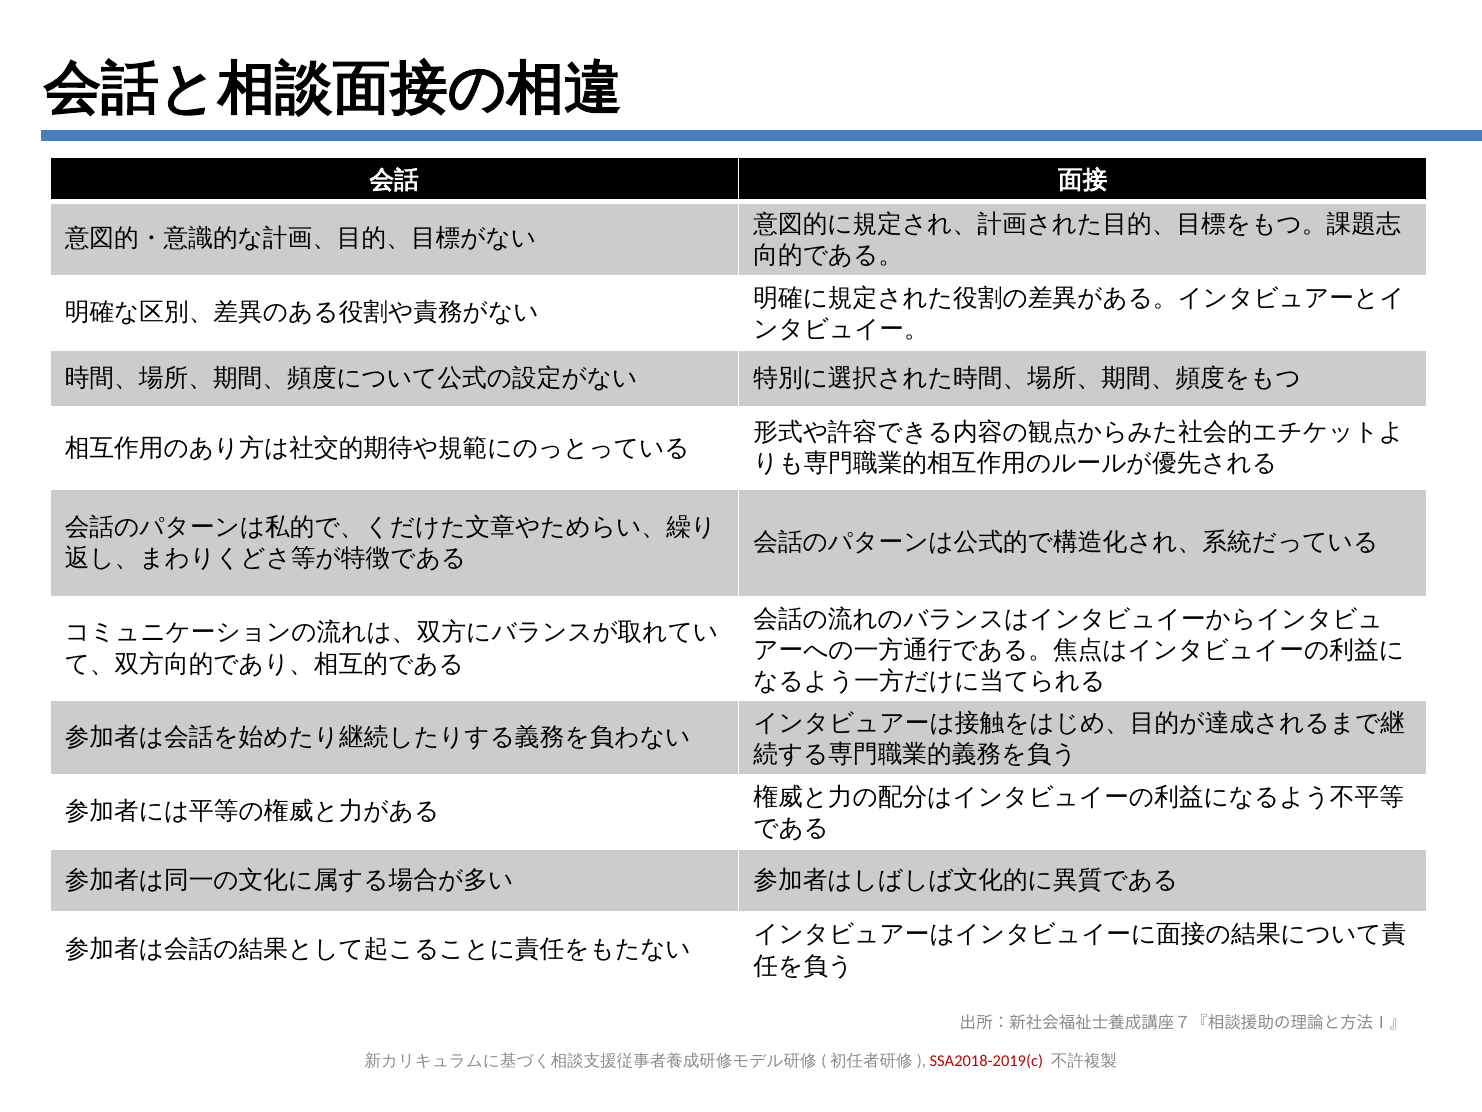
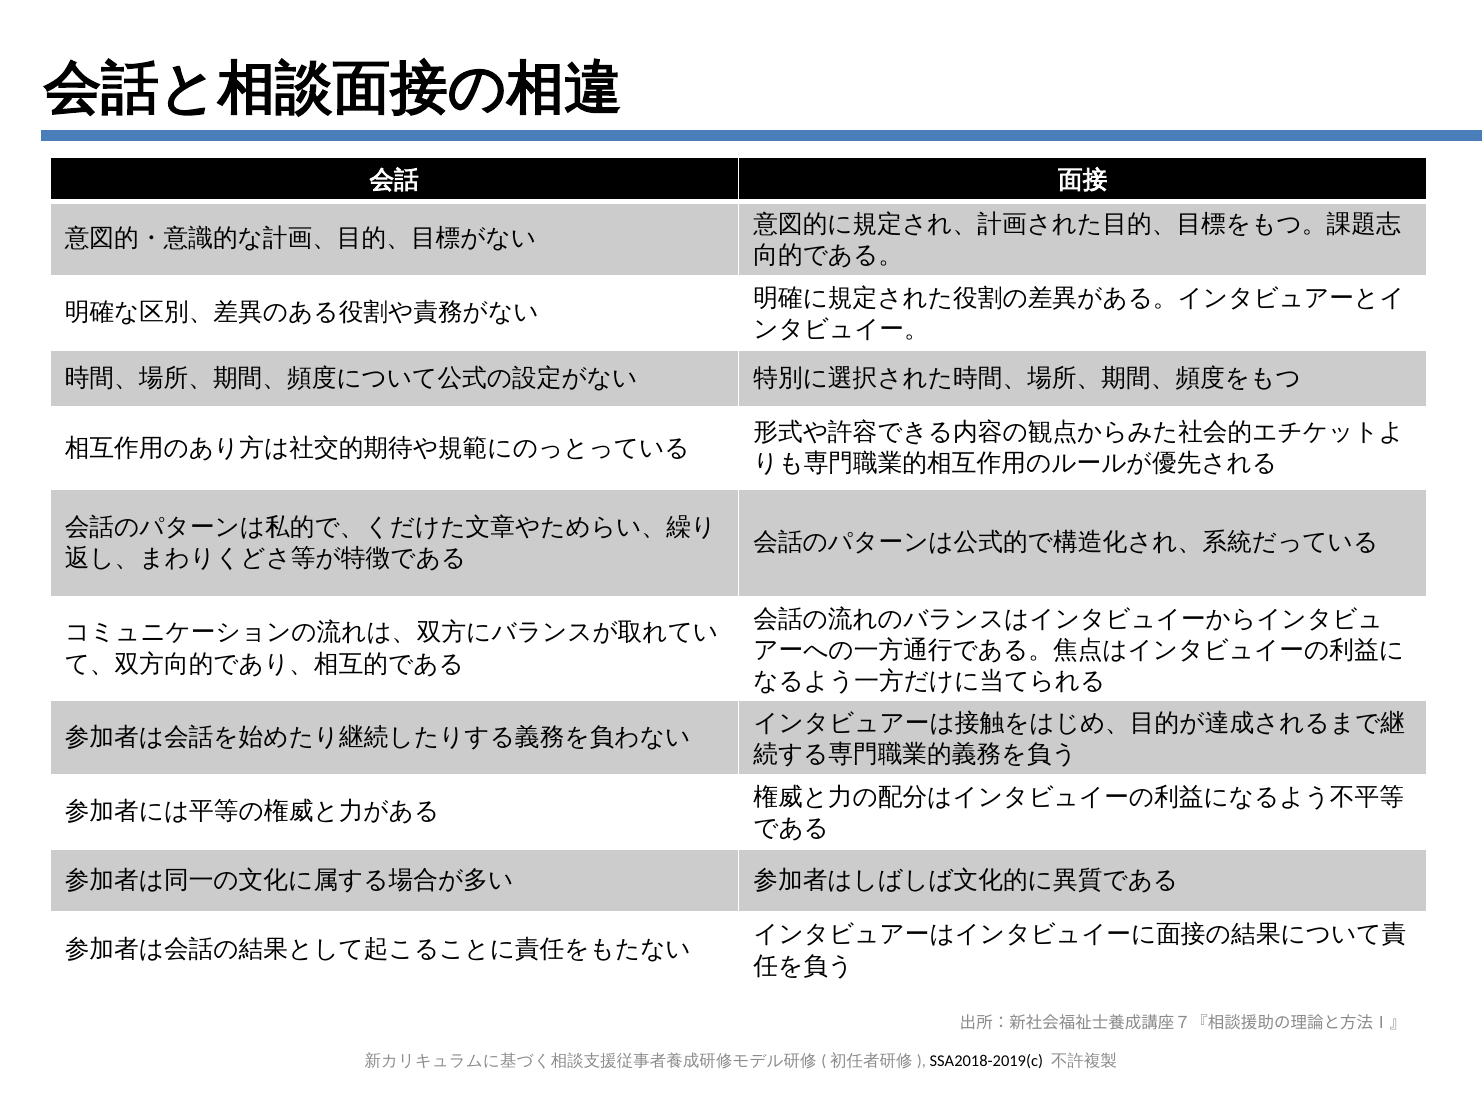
SSA2018-2019(c colour: red -> black (986, 1061)
